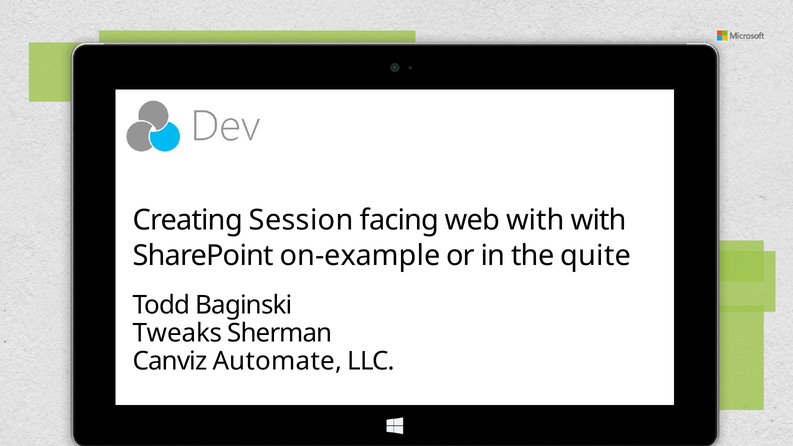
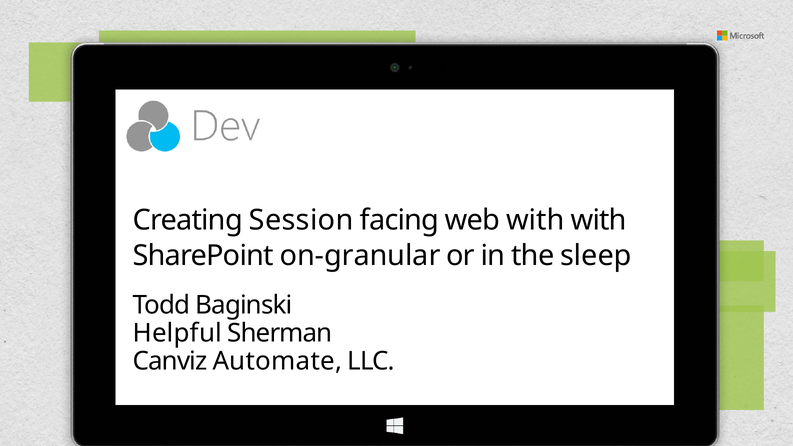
on-example: on-example -> on-granular (360, 256)
quite: quite -> sleep (596, 256)
Tweaks: Tweaks -> Helpful (177, 333)
